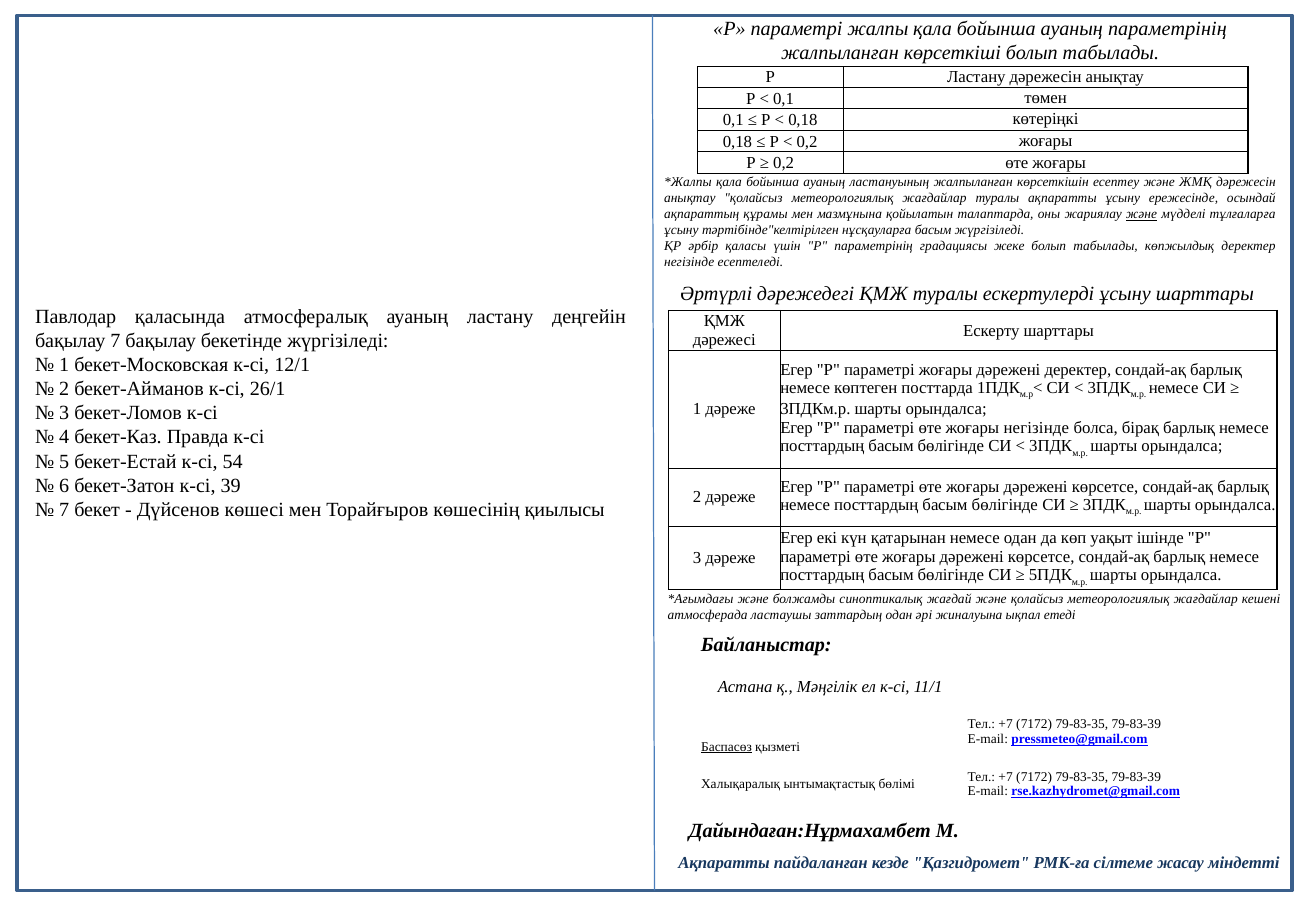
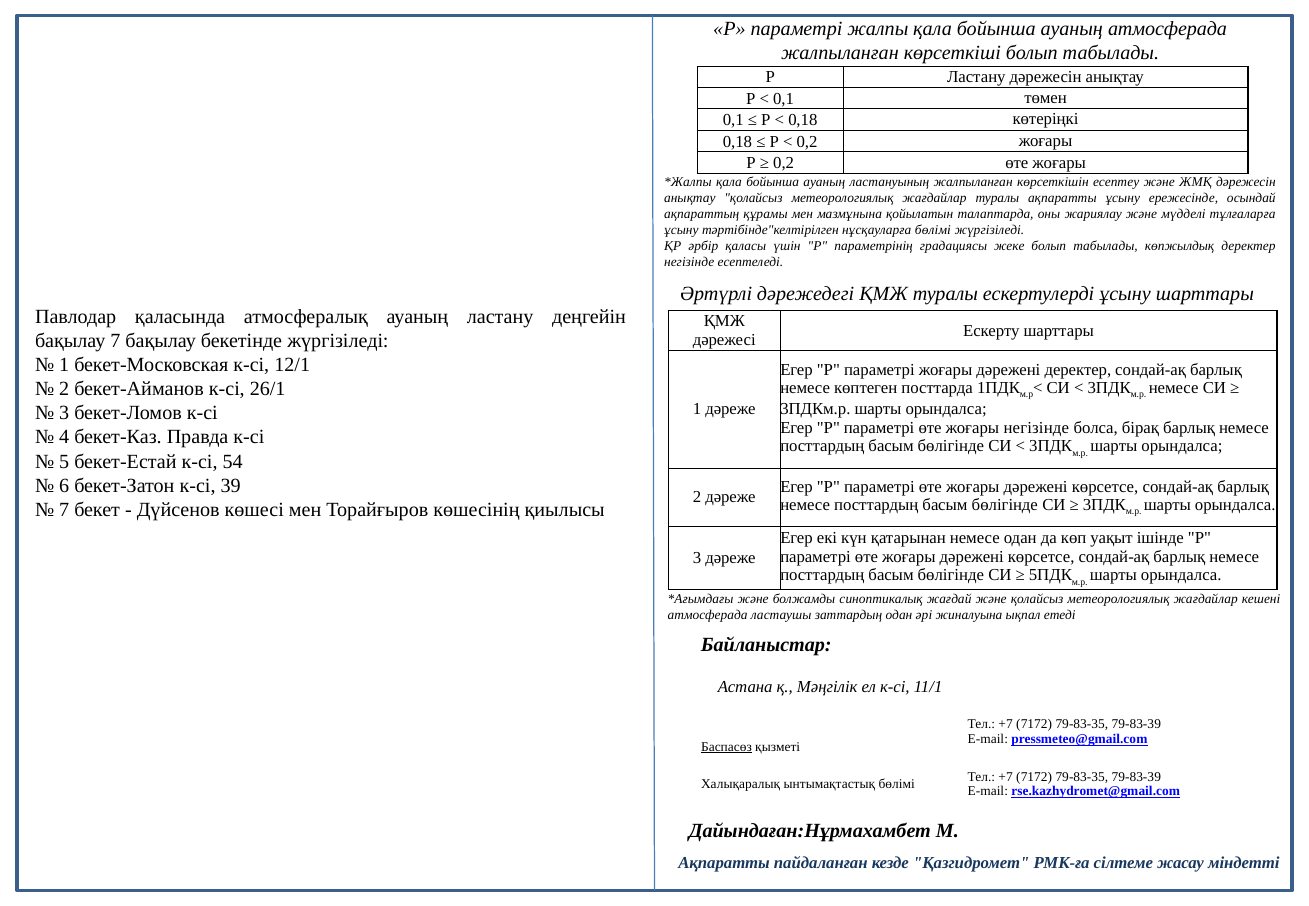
ауаның параметрінің: параметрінің -> атмосферада (1168, 29)
және underline: present -> none (1142, 214)
нұсқауларға басым: басым -> бөлімі (933, 230)
